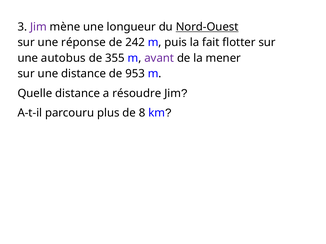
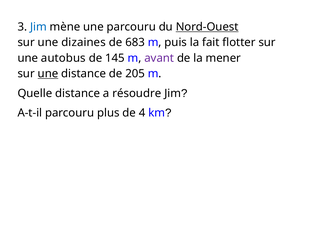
Jim colour: purple -> blue (38, 27)
une longueur: longueur -> parcouru (131, 27)
réponse: réponse -> dizaines (84, 43)
242: 242 -> 683 (135, 43)
355: 355 -> 145 (115, 58)
une underline: none -> present (48, 74)
953: 953 -> 205 (135, 74)
8: 8 -> 4 (142, 113)
